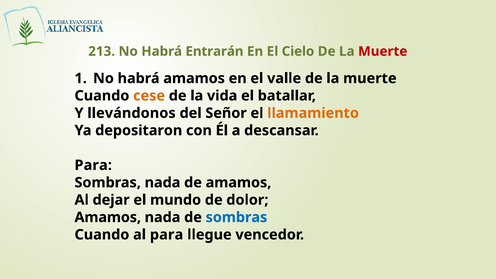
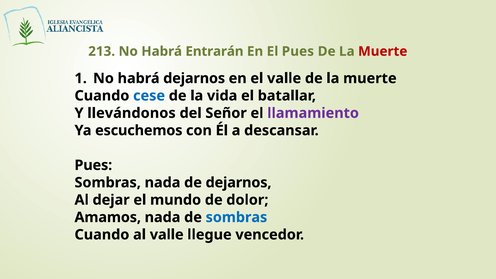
El Cielo: Cielo -> Pues (298, 51)
habrá amamos: amamos -> dejarnos (194, 78)
cese colour: orange -> blue (149, 96)
llamamiento colour: orange -> purple (313, 113)
depositaron: depositaron -> escuchemos (139, 130)
Para: Para -> Pues (93, 165)
de amamos: amamos -> dejarnos (239, 183)
al para: para -> valle (167, 235)
